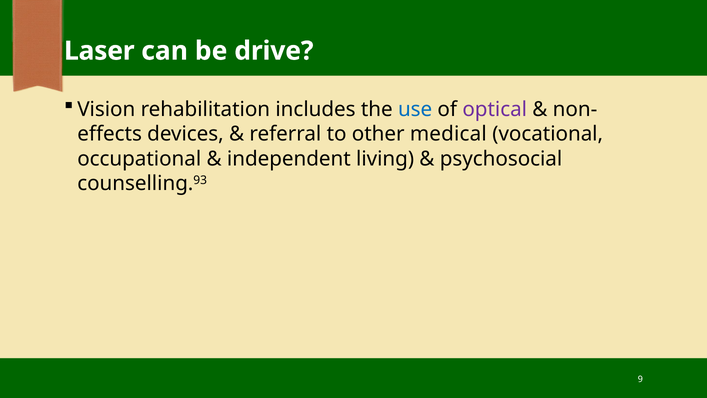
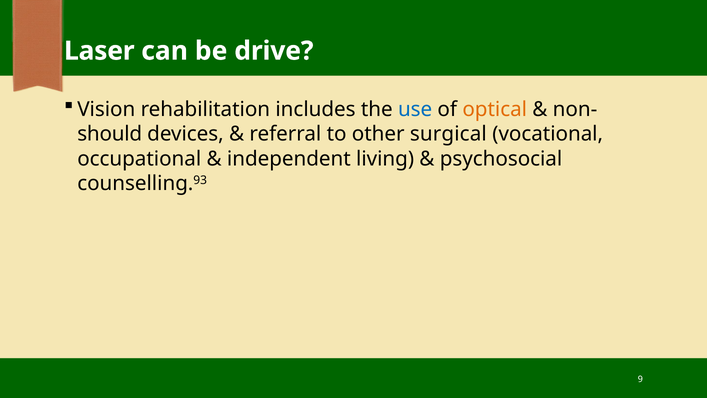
optical colour: purple -> orange (495, 109)
effects: effects -> should (110, 134)
medical: medical -> surgical (448, 134)
